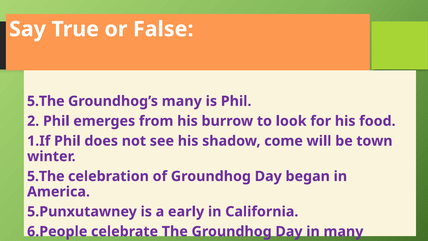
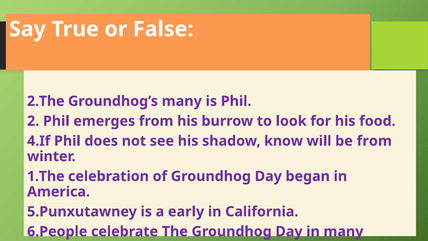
5.The: 5.The -> 2.The (46, 101)
1.If: 1.If -> 4.If (39, 141)
come: come -> know (284, 141)
be town: town -> from (374, 141)
5.The: 5.The -> 1.The (46, 176)
